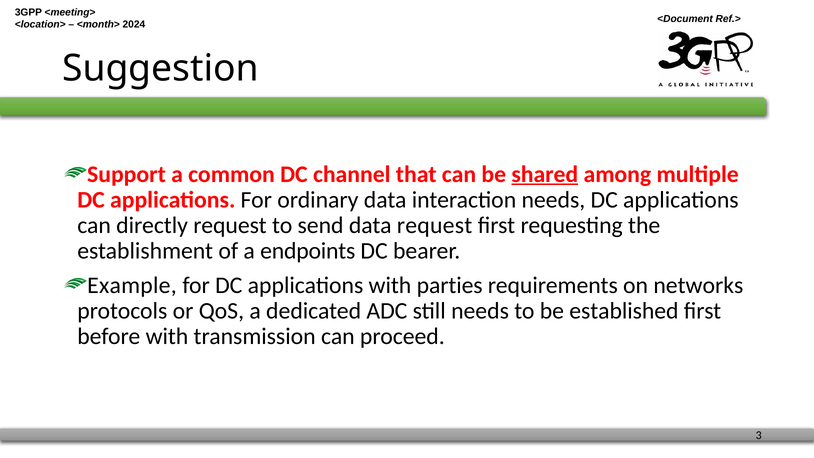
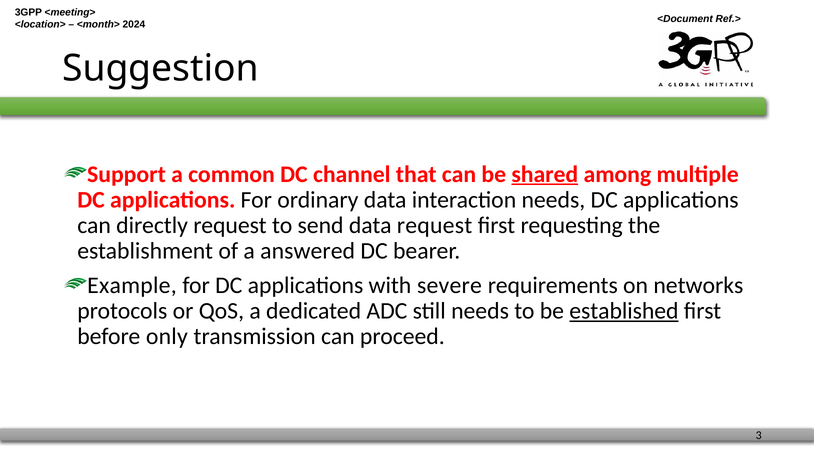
endpoints: endpoints -> answered (308, 251)
parties: parties -> severe (449, 285)
established underline: none -> present (624, 311)
before with: with -> only (167, 336)
